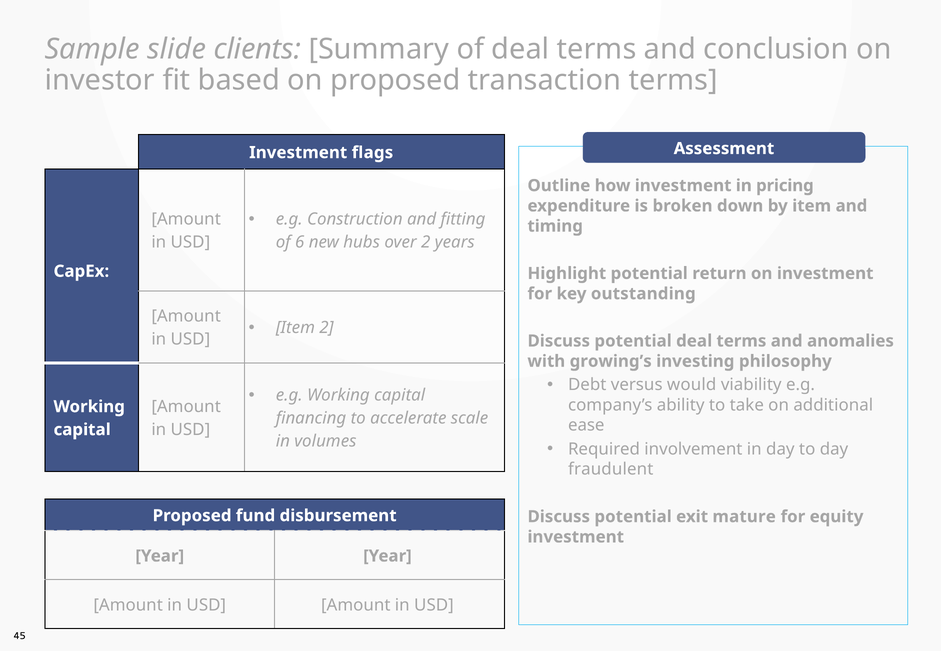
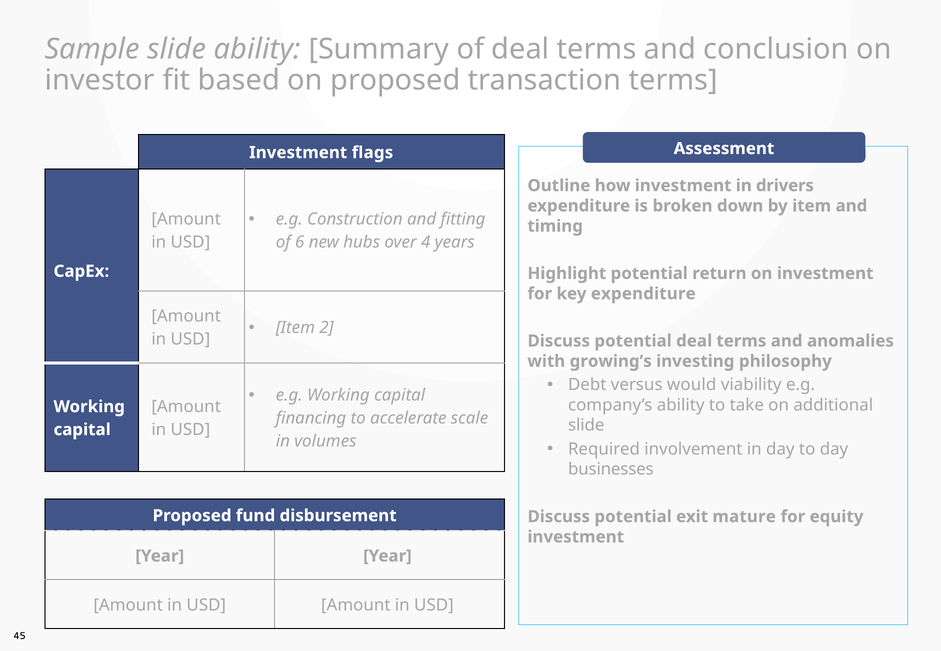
slide clients: clients -> ability (257, 49)
pricing: pricing -> drivers (785, 186)
over 2: 2 -> 4 (426, 242)
key outstanding: outstanding -> expenditure (643, 294)
ease: ease -> slide (586, 426)
fraudulent: fraudulent -> businesses (611, 470)
